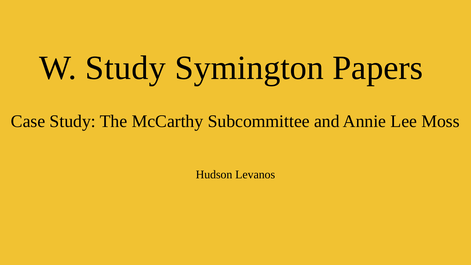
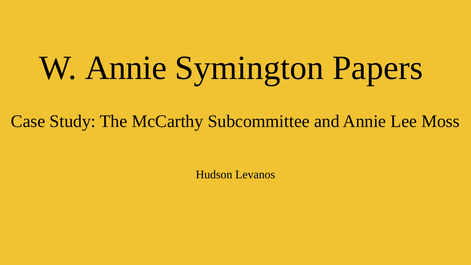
W Study: Study -> Annie (126, 68)
